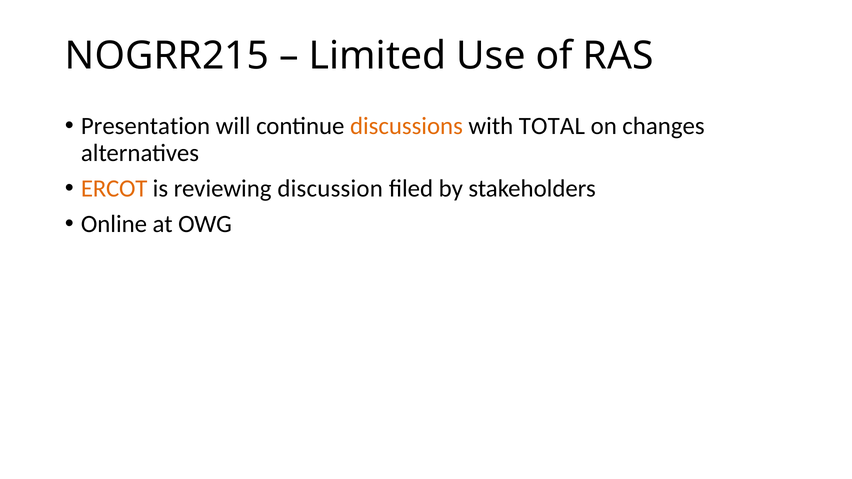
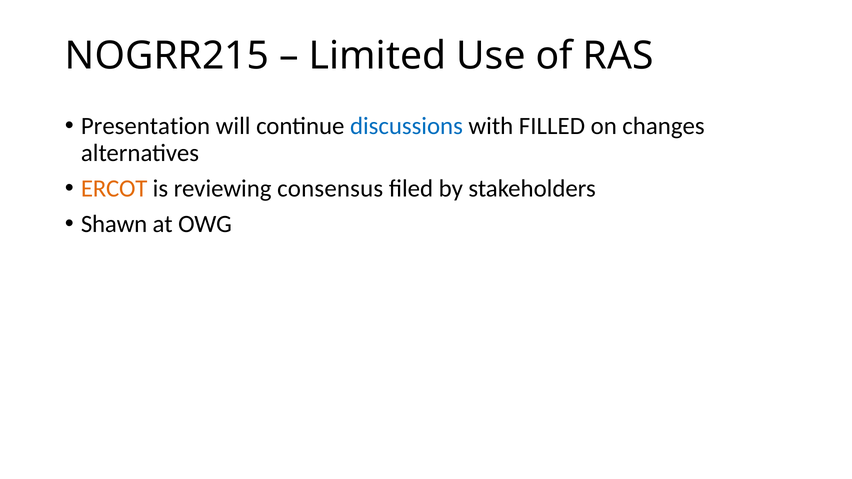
discussions colour: orange -> blue (406, 126)
TOTAL: TOTAL -> FILLED (552, 126)
discussion: discussion -> consensus (330, 189)
Online: Online -> Shawn (114, 224)
